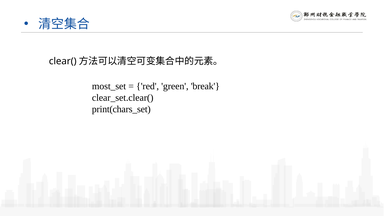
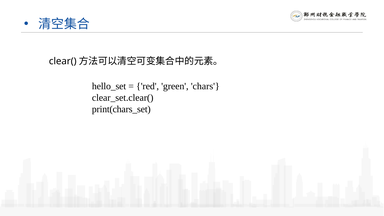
most_set: most_set -> hello_set (109, 86)
break: break -> chars (205, 86)
